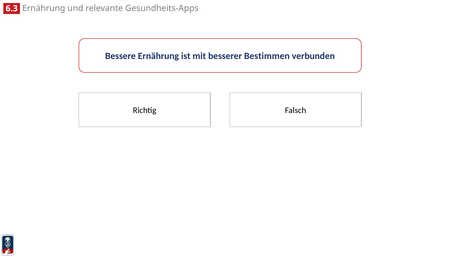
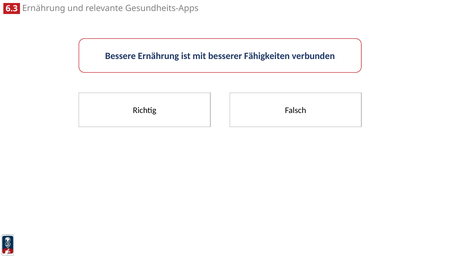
Bestimmen: Bestimmen -> Fähigkeiten (267, 56)
